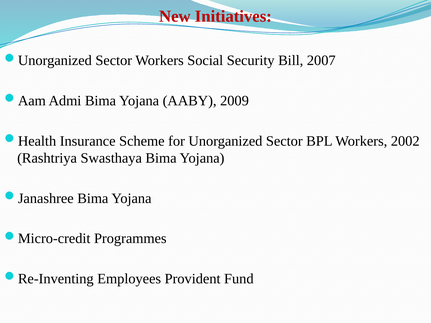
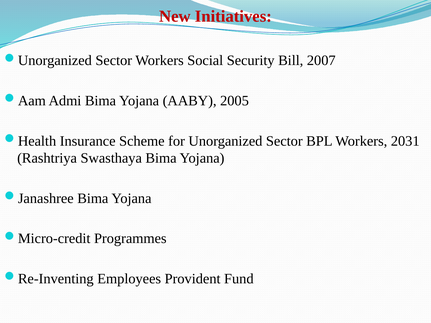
2009: 2009 -> 2005 (234, 101)
2002: 2002 -> 2031 (405, 141)
